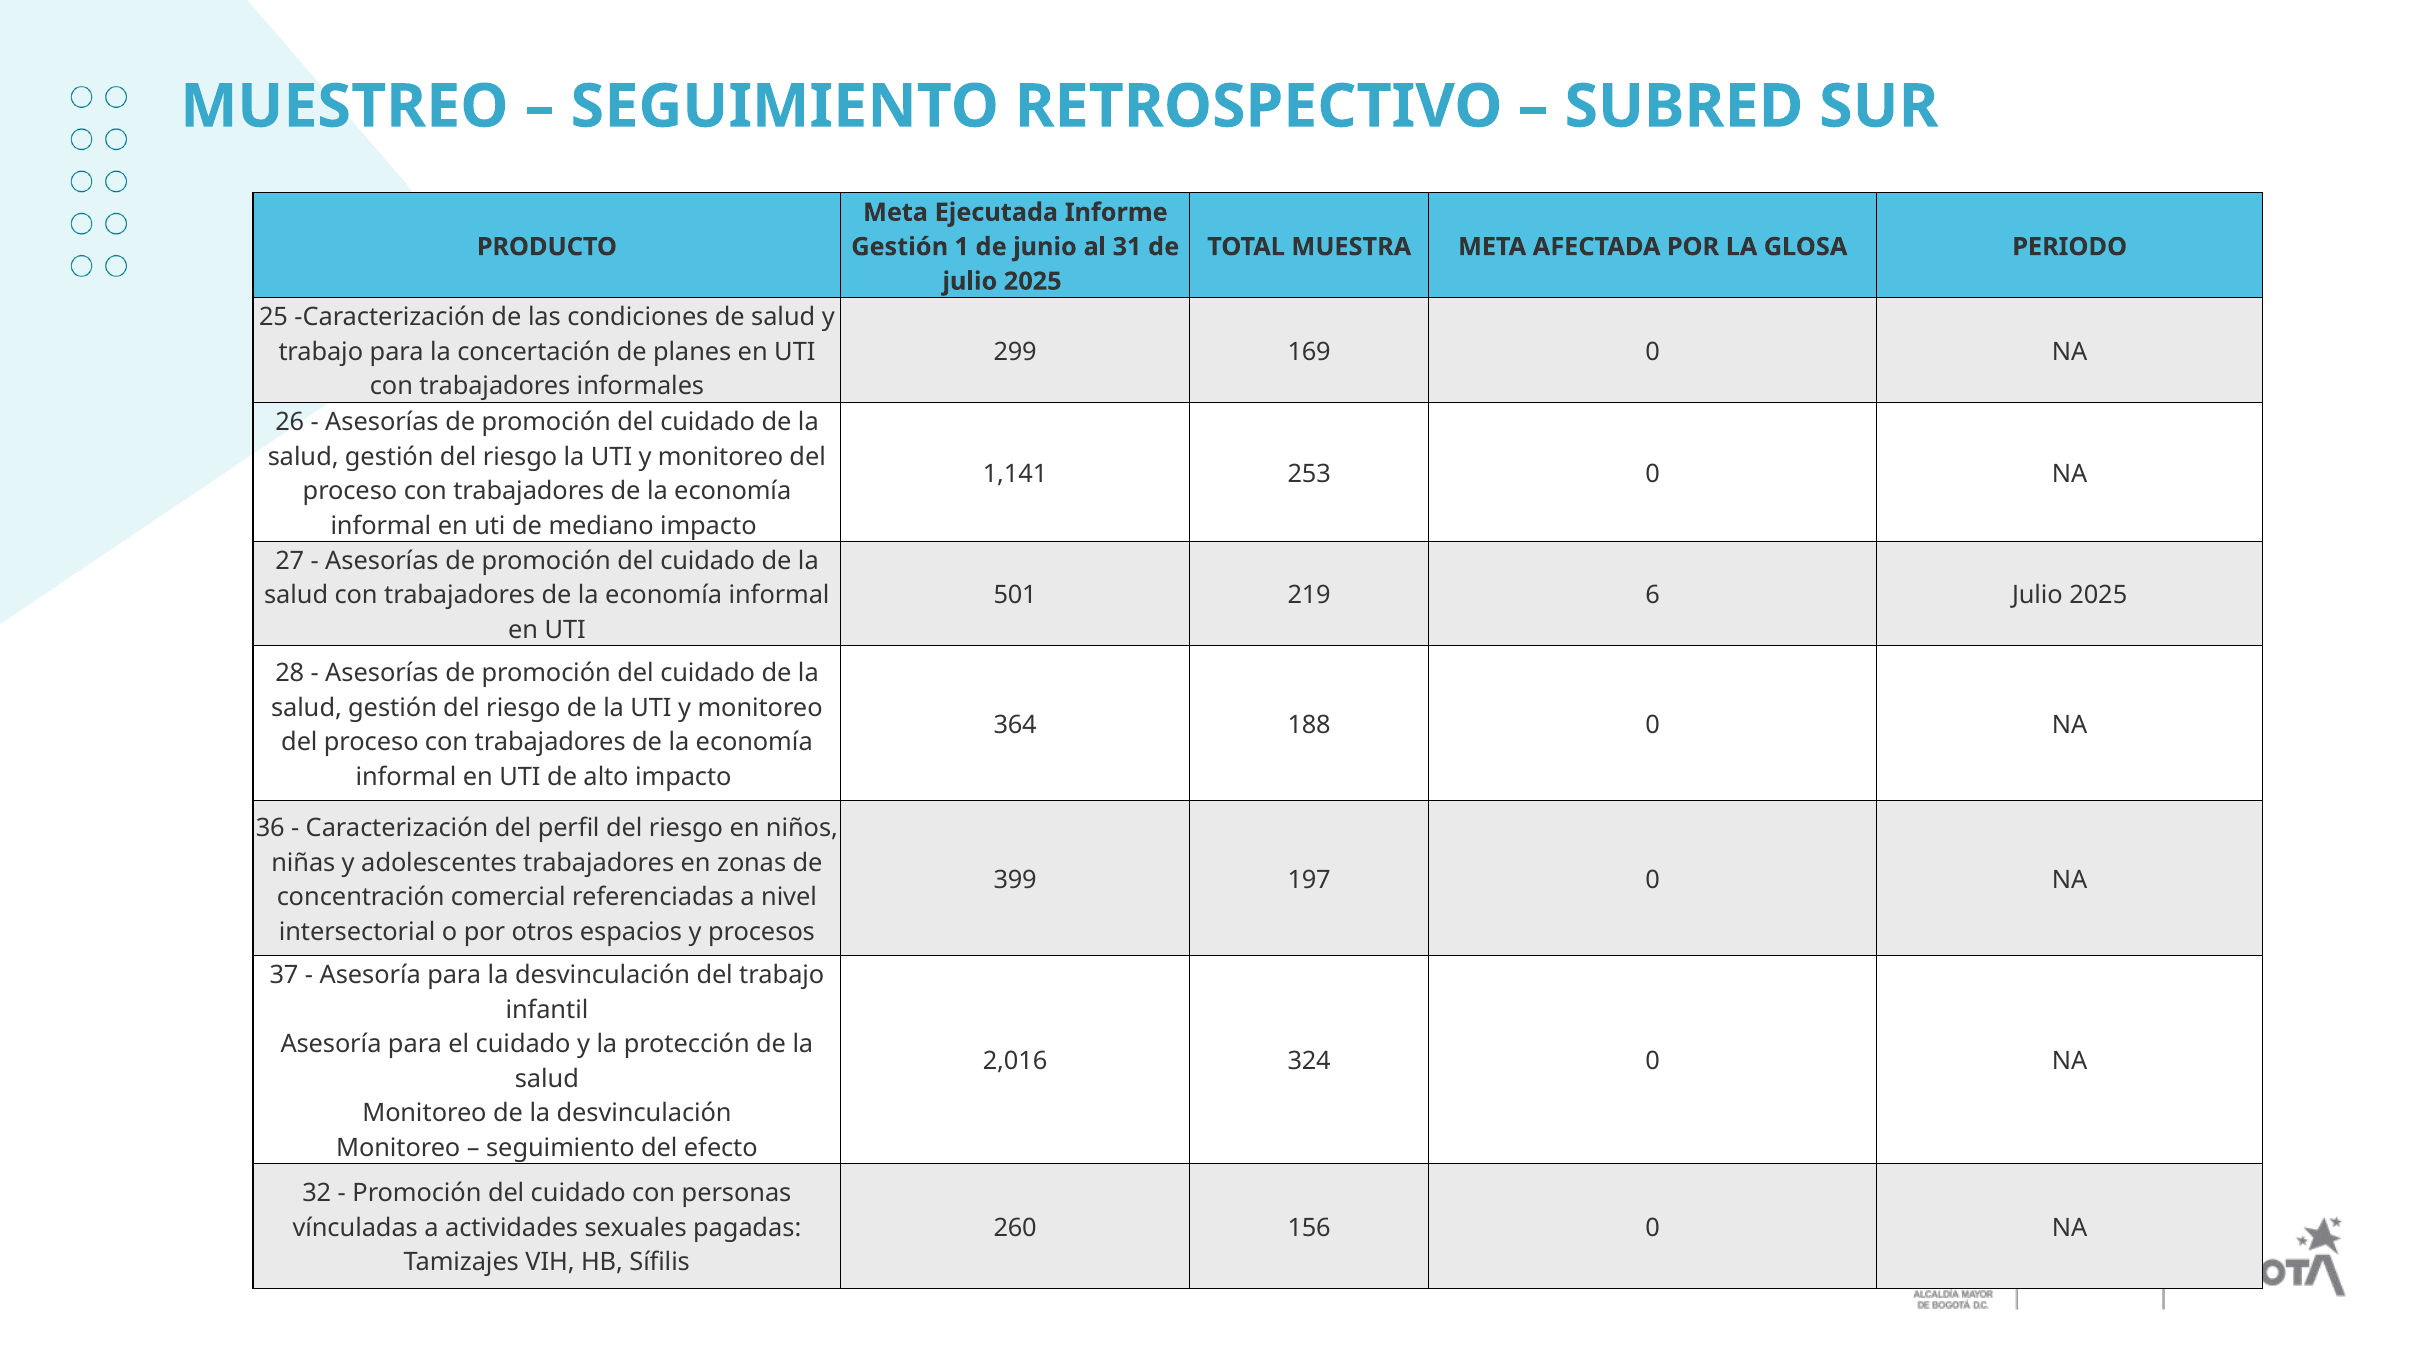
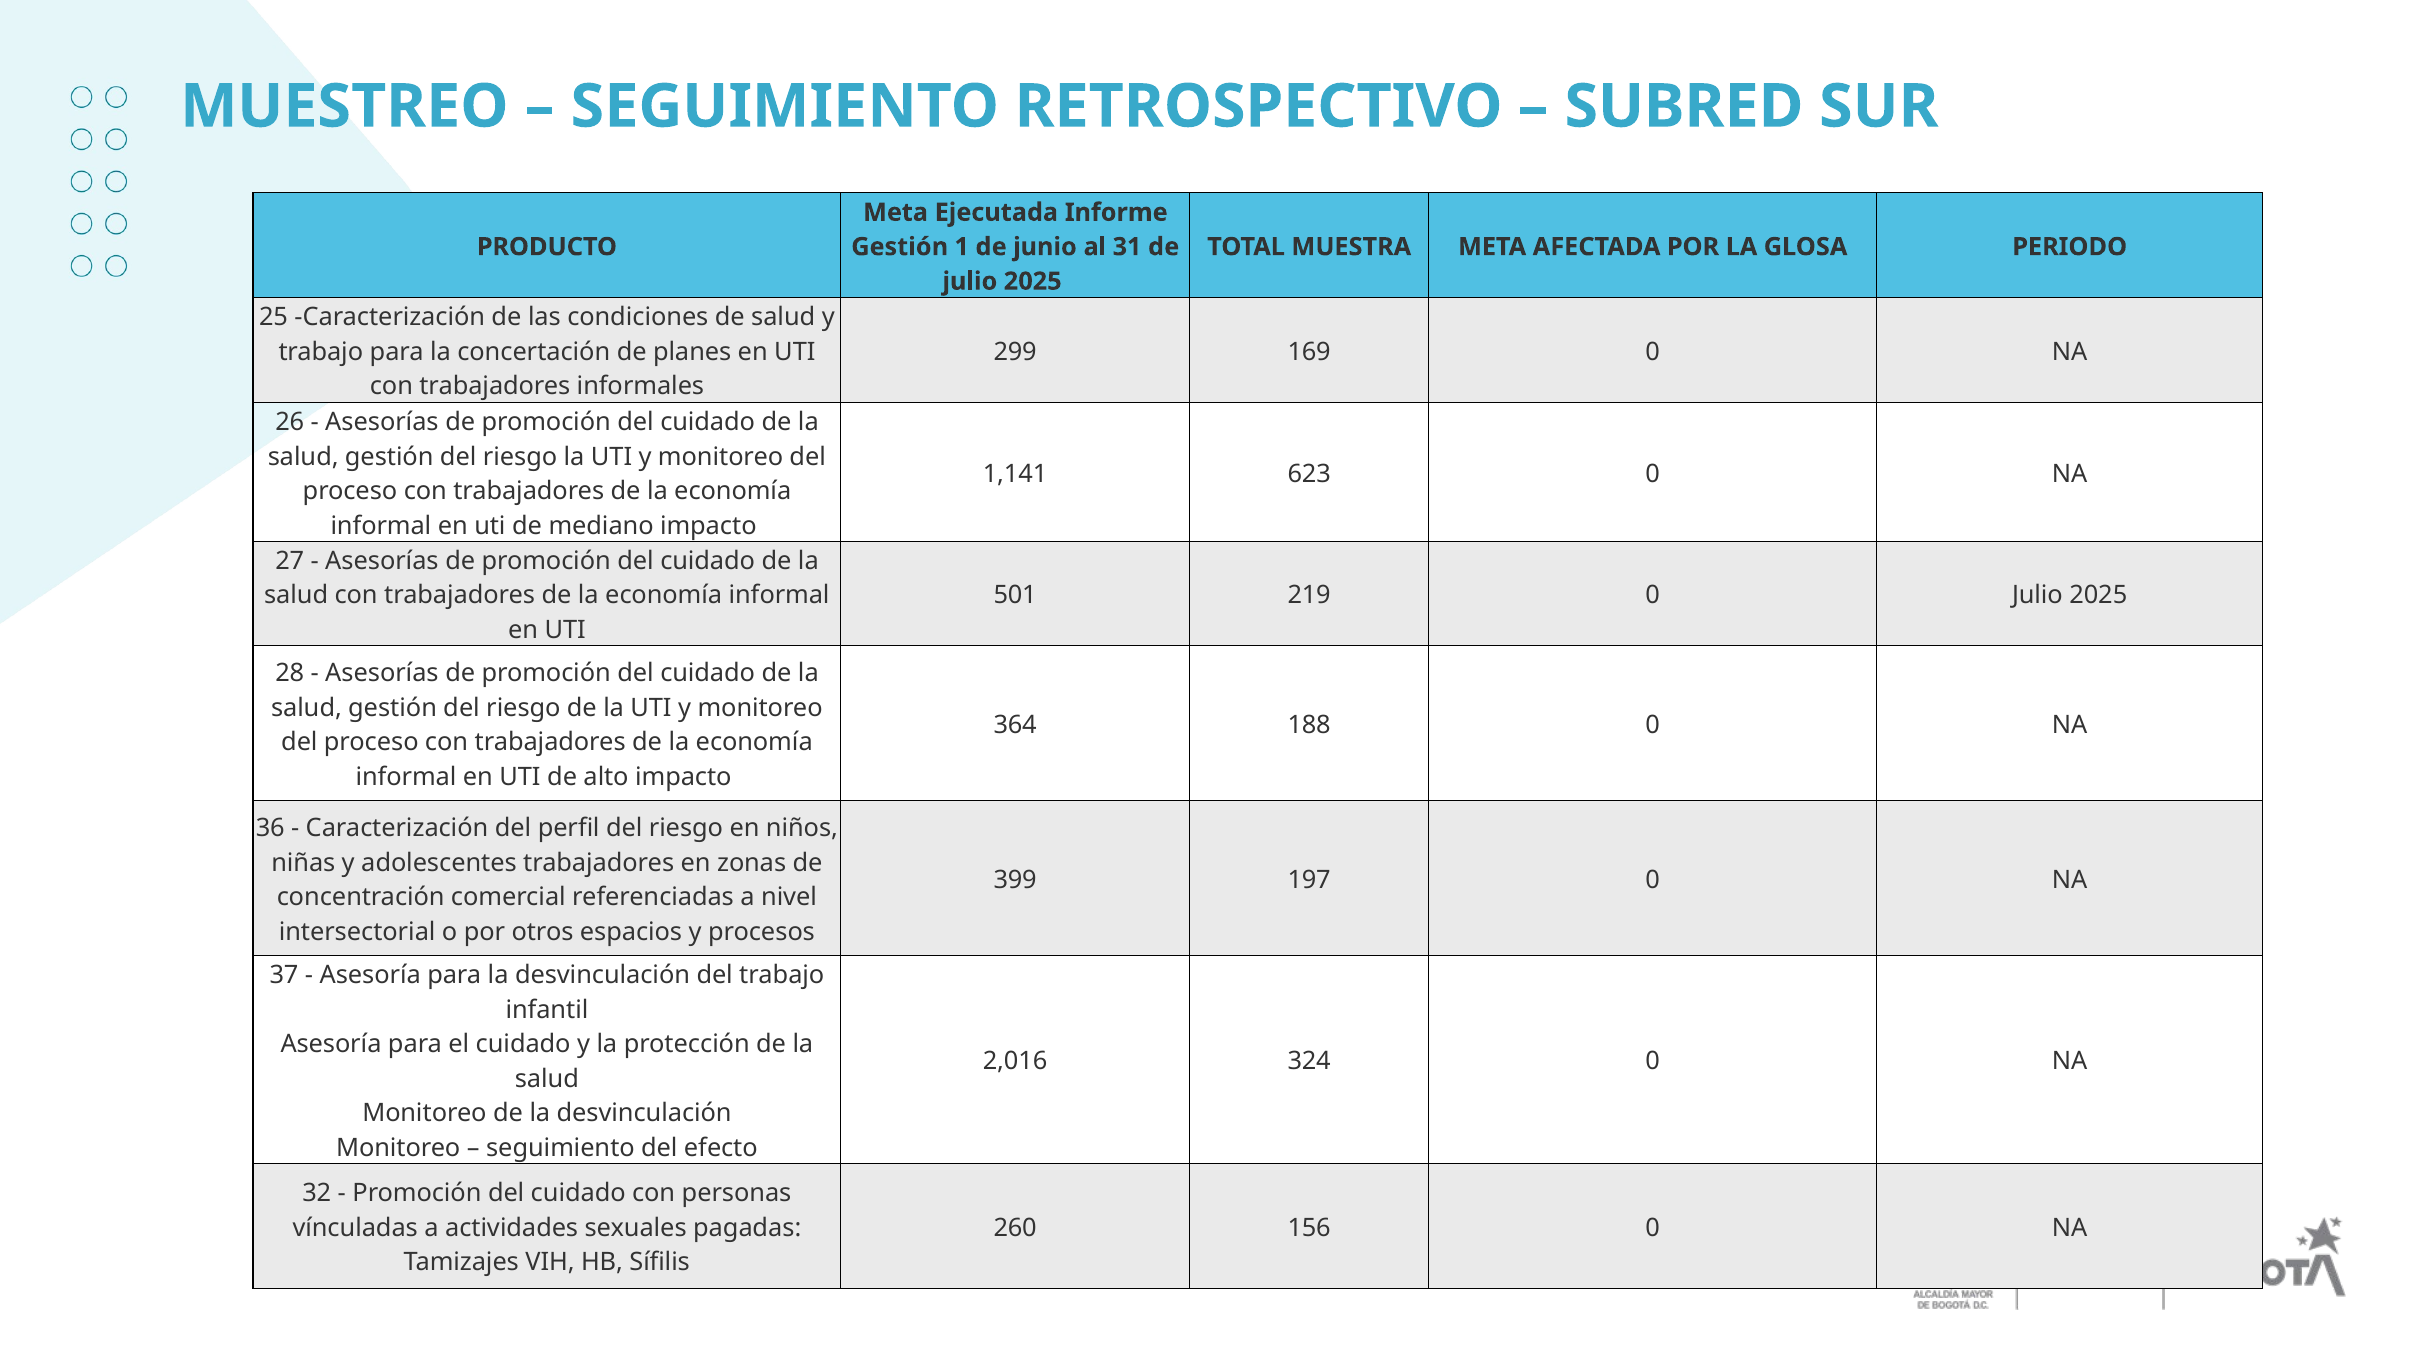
253: 253 -> 623 (1309, 474)
219 6: 6 -> 0 (1653, 596)
